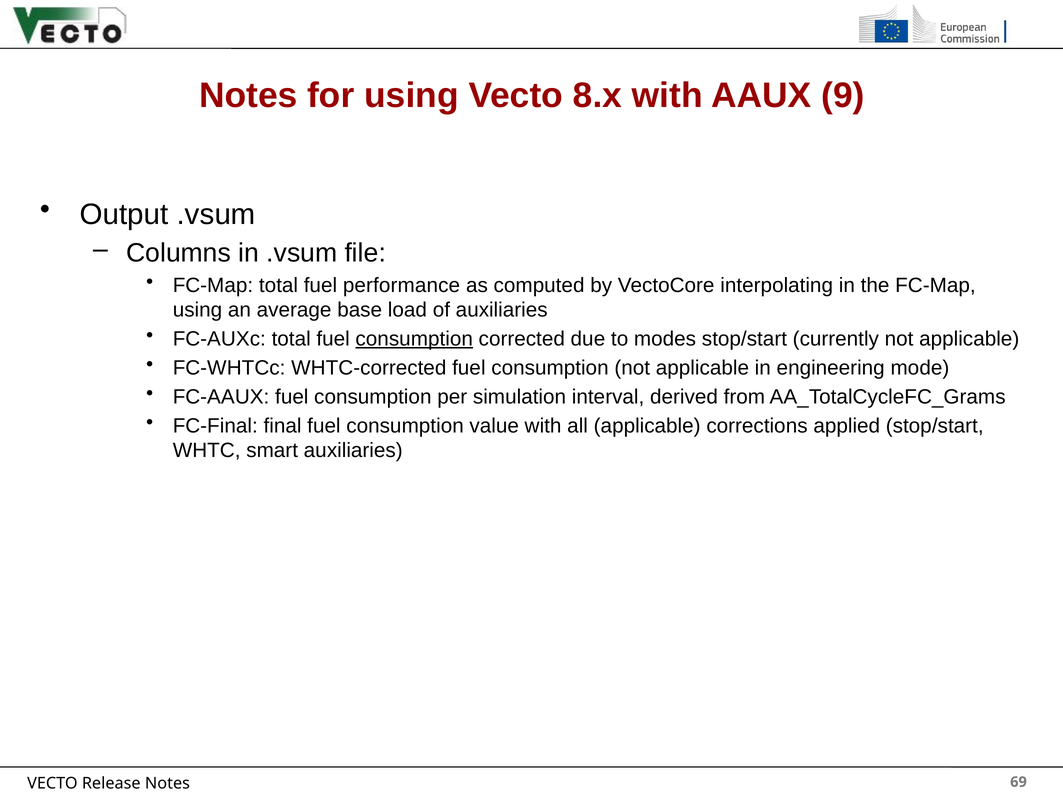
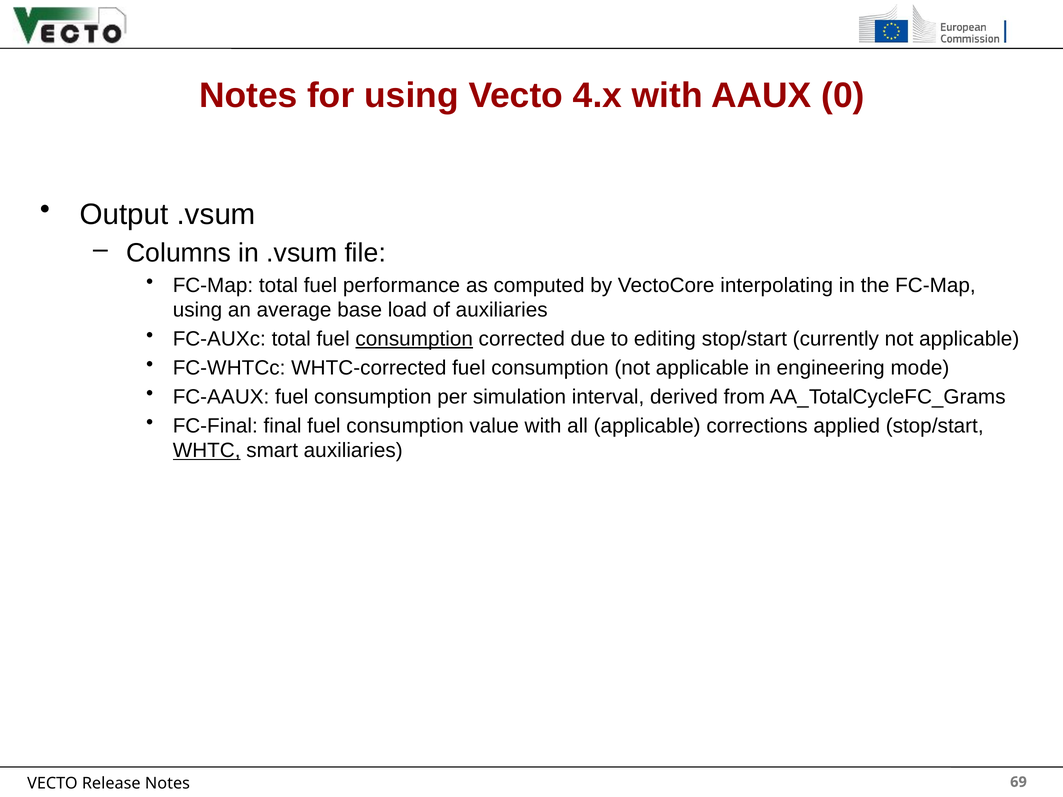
8.x: 8.x -> 4.x (597, 96)
9: 9 -> 0 (843, 96)
modes: modes -> editing (665, 339)
WHTC underline: none -> present (207, 451)
